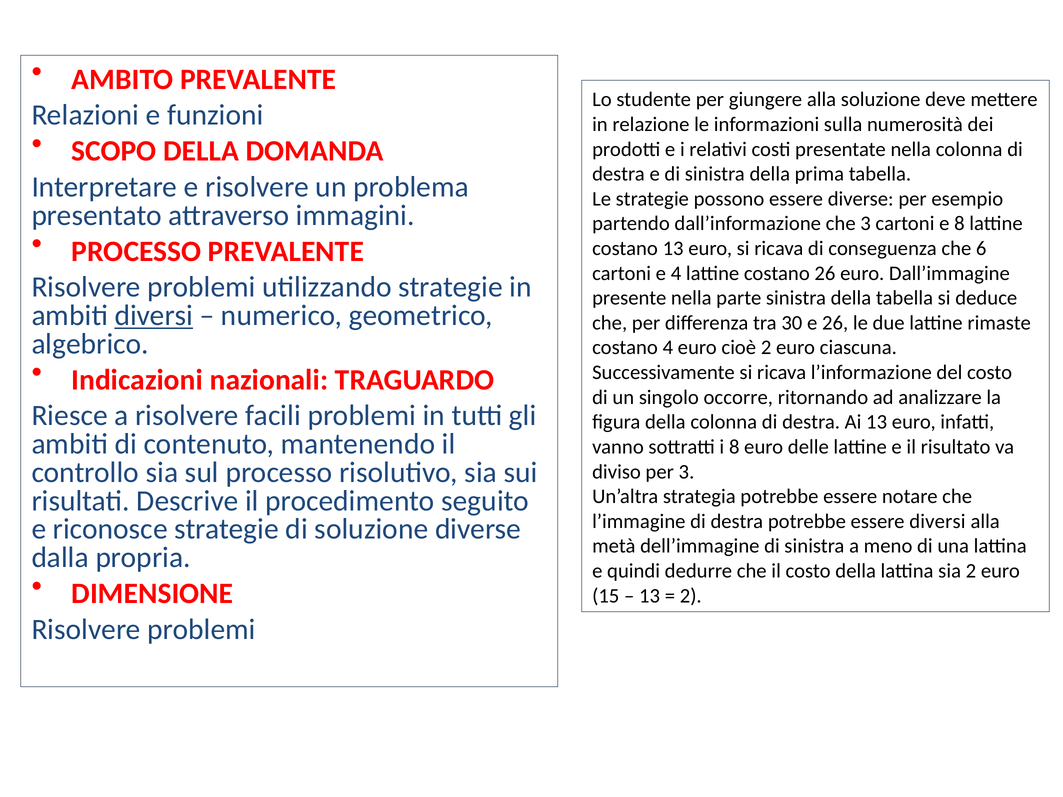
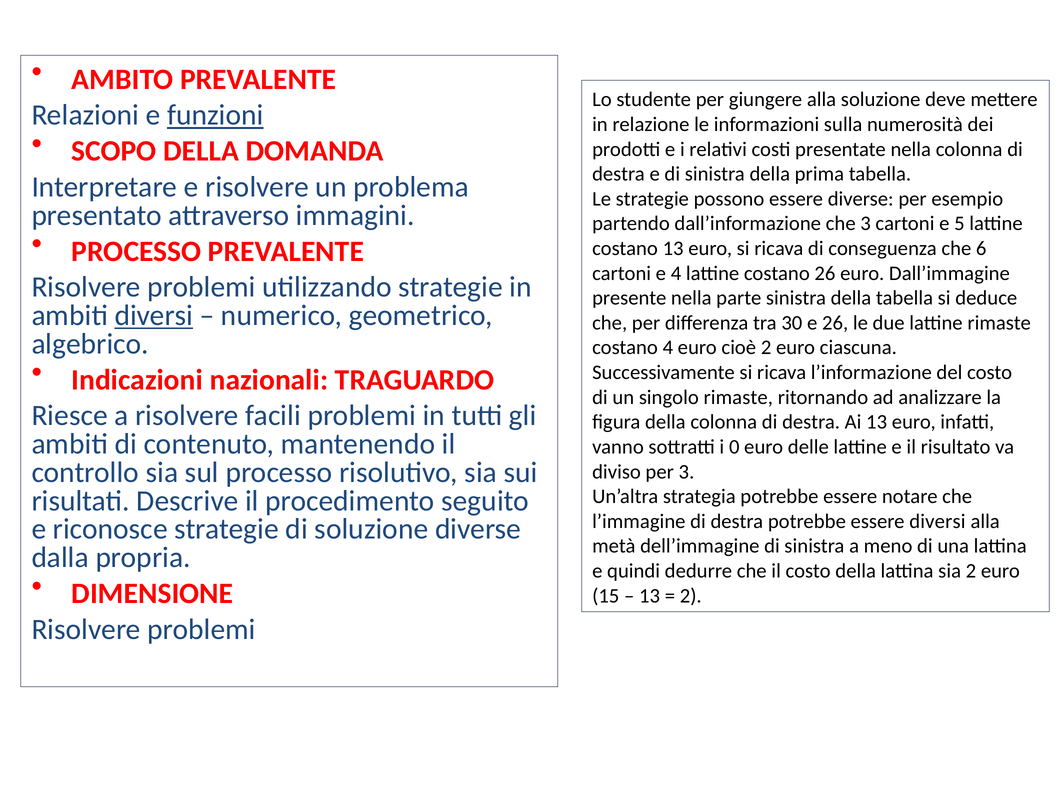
funzioni underline: none -> present (215, 115)
e 8: 8 -> 5 (959, 224)
singolo occorre: occorre -> rimaste (738, 397)
i 8: 8 -> 0 (734, 447)
